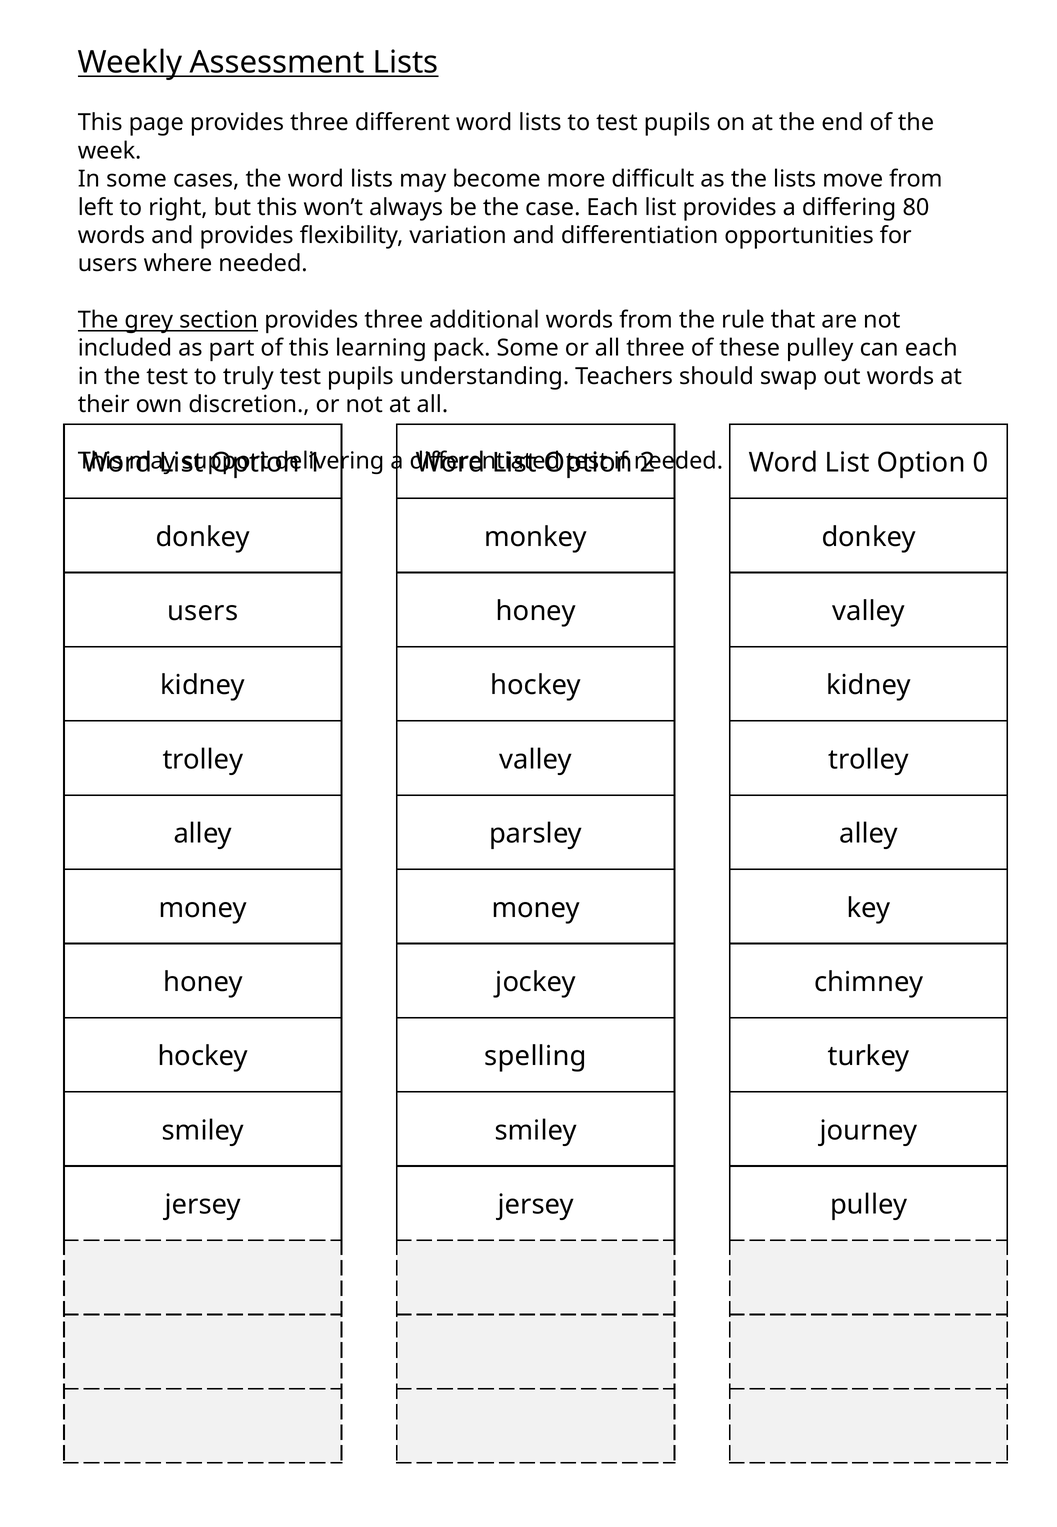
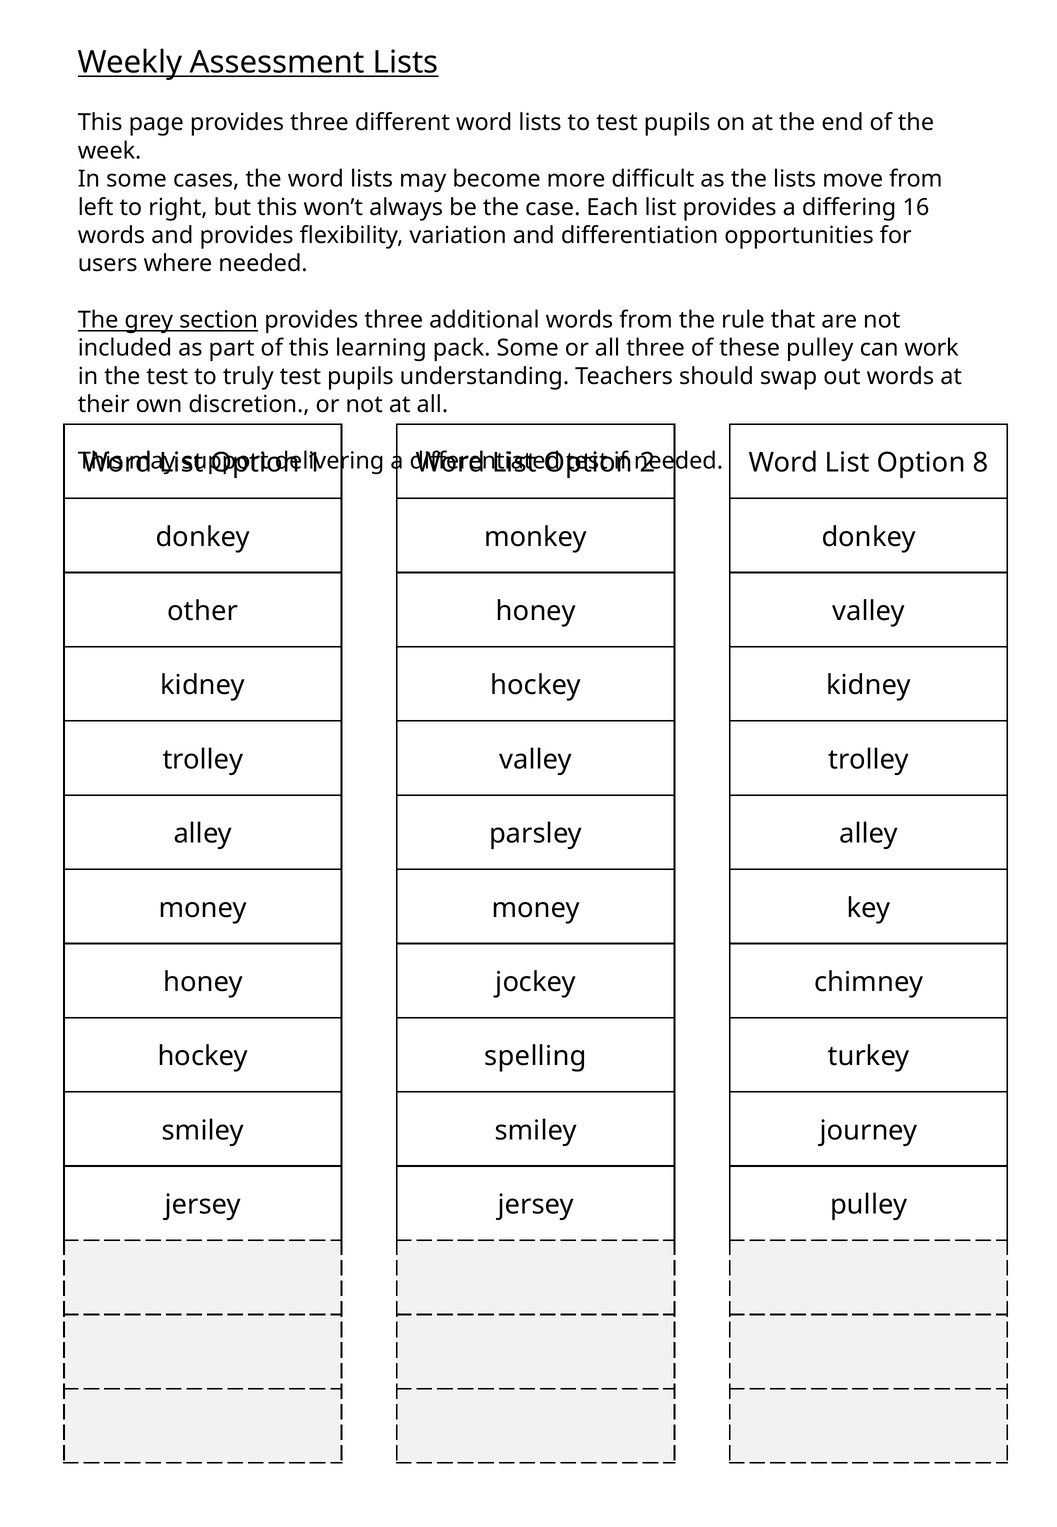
80: 80 -> 16 (916, 207)
can each: each -> work (932, 348)
0: 0 -> 8 (981, 463)
users: users -> other (203, 611)
